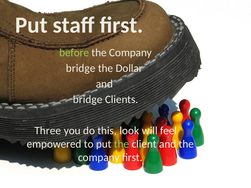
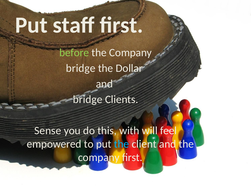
Three: Three -> Sense (48, 131)
look: look -> with (129, 131)
the colour: light green -> light blue (122, 144)
